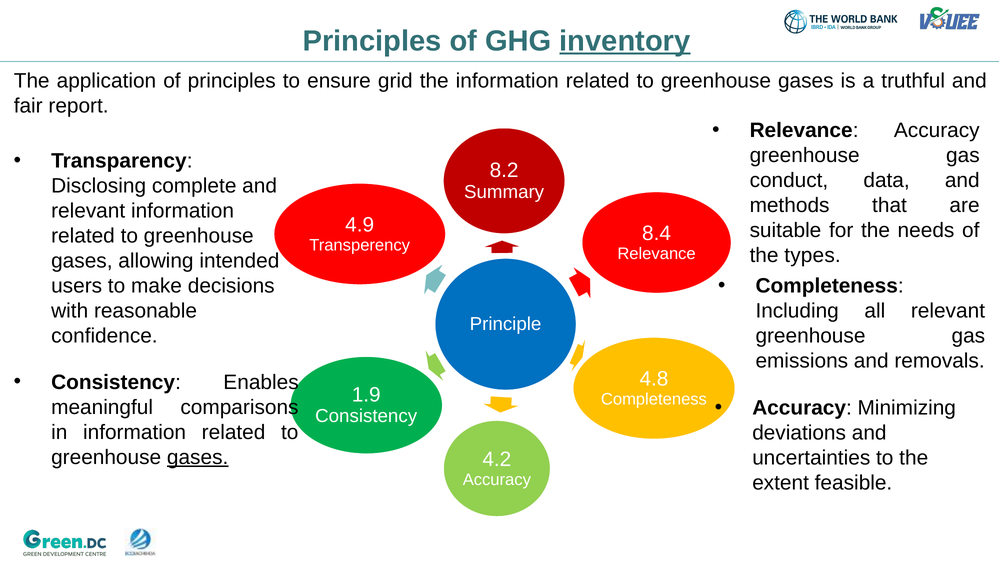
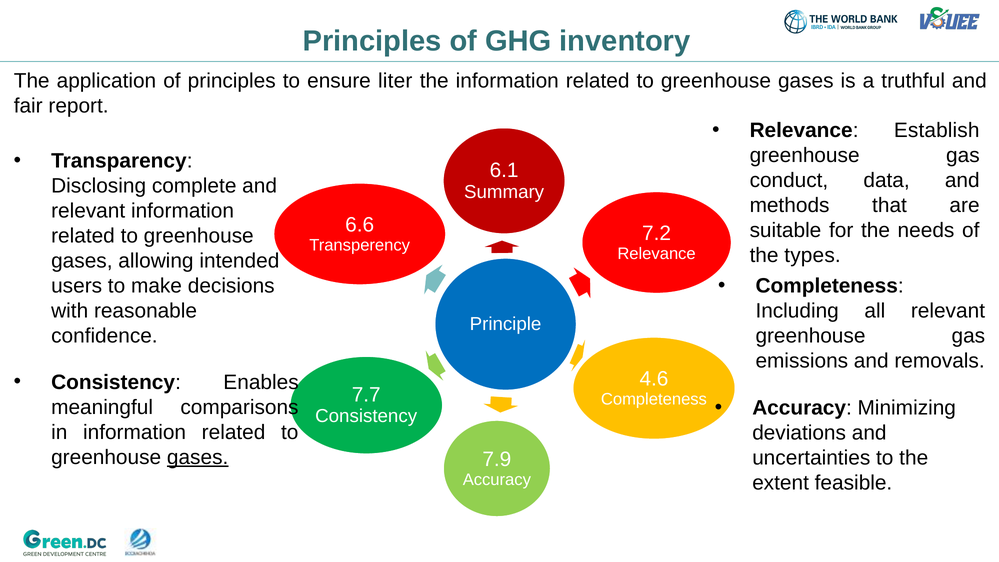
inventory underline: present -> none (625, 41)
grid: grid -> liter (395, 81)
Relevance Accuracy: Accuracy -> Establish (937, 130)
8.2: 8.2 -> 6.1 (504, 171)
4.9: 4.9 -> 6.6 (360, 225)
8.4: 8.4 -> 7.2 (657, 233)
4.8: 4.8 -> 4.6 (654, 379)
1.9: 1.9 -> 7.7 (366, 395)
4.2: 4.2 -> 7.9 (497, 459)
